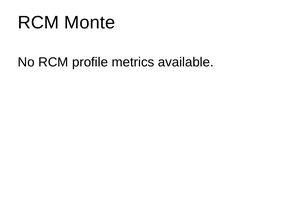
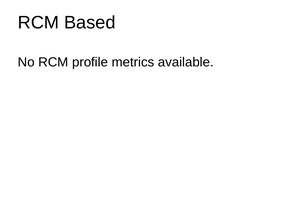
Monte: Monte -> Based (90, 23)
